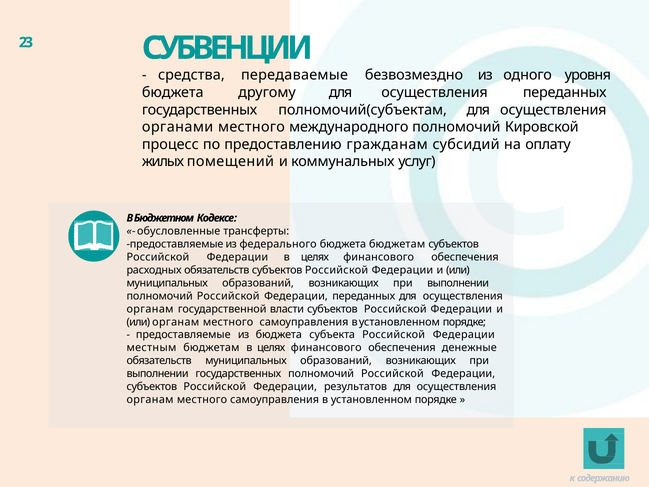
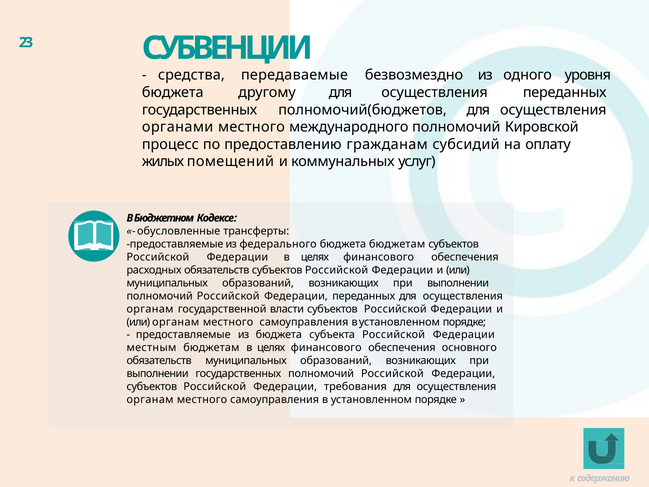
полномочий(субъектам: полномочий(субъектам -> полномочий(бюджетов (363, 110)
денежные: денежные -> основного (469, 348)
результатов: результатов -> требования (355, 387)
